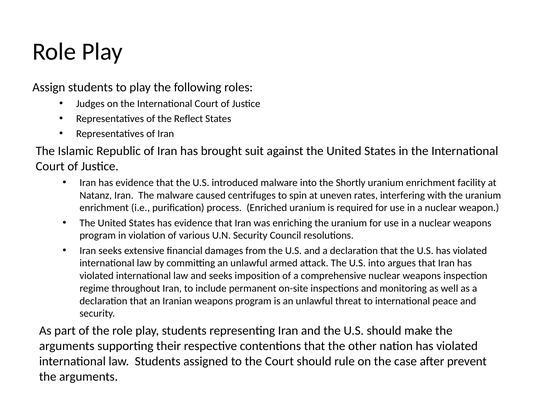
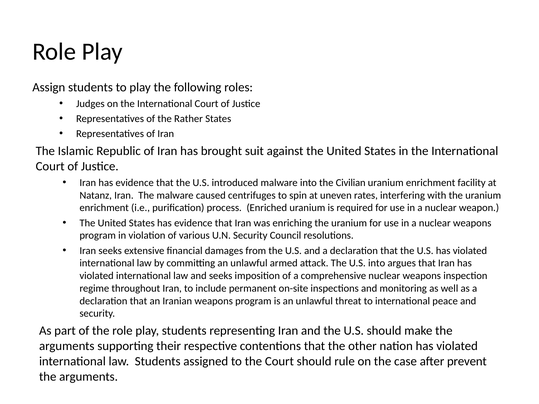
Reflect: Reflect -> Rather (188, 119)
Shortly: Shortly -> Civilian (351, 183)
